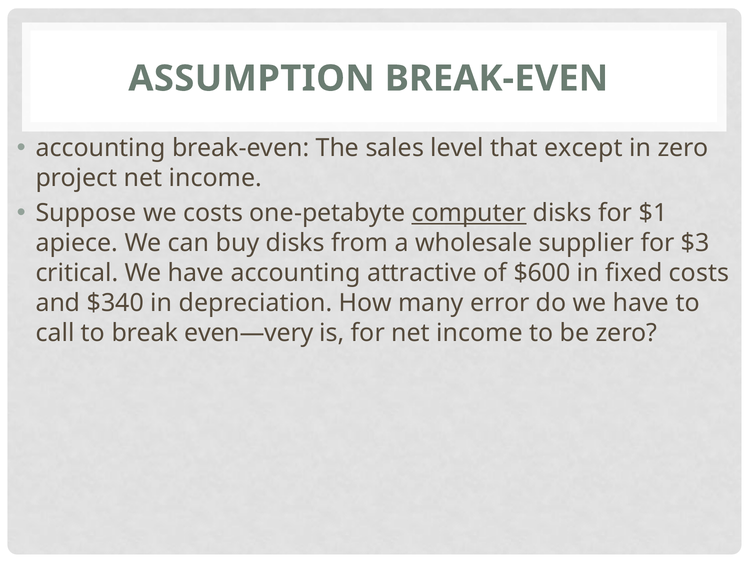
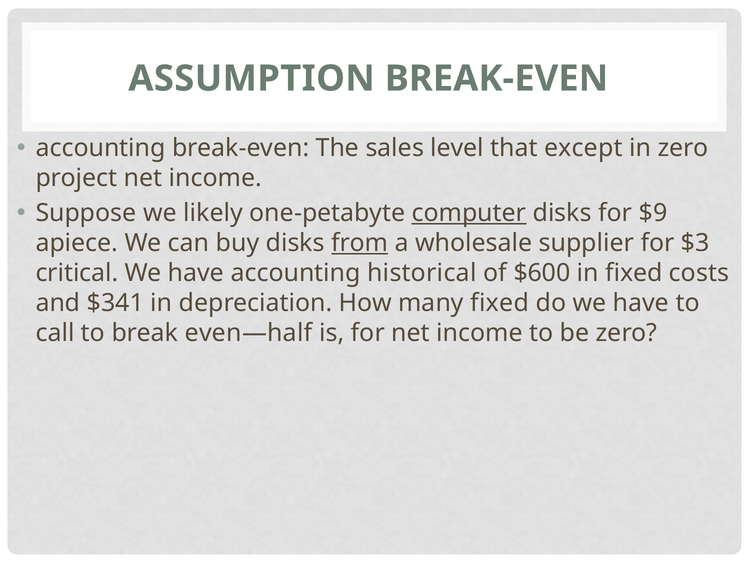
we costs: costs -> likely (213, 213)
$1: $1 -> $9 (653, 213)
from underline: none -> present (360, 243)
attractive: attractive -> historical (422, 273)
$340: $340 -> $341 (115, 303)
many error: error -> fixed (500, 303)
even—very: even—very -> even—half (249, 333)
